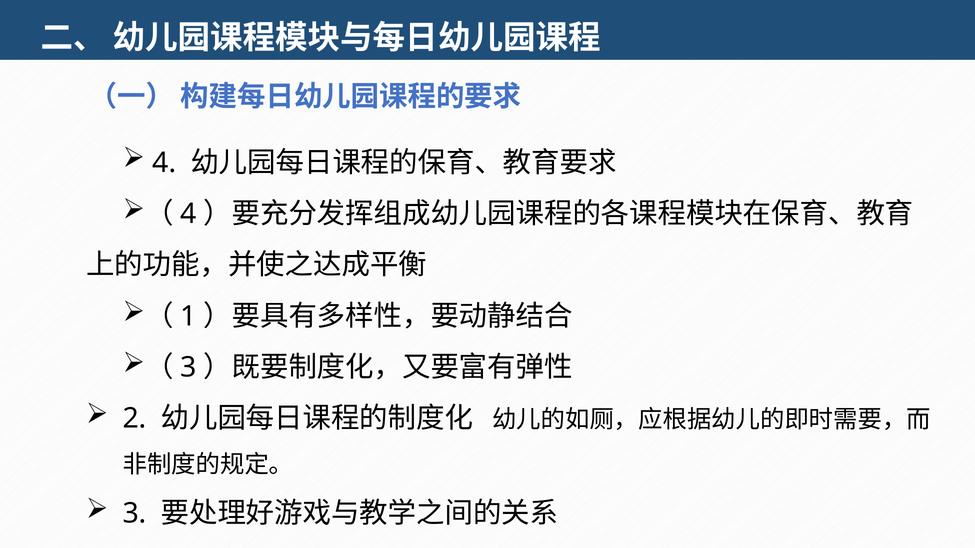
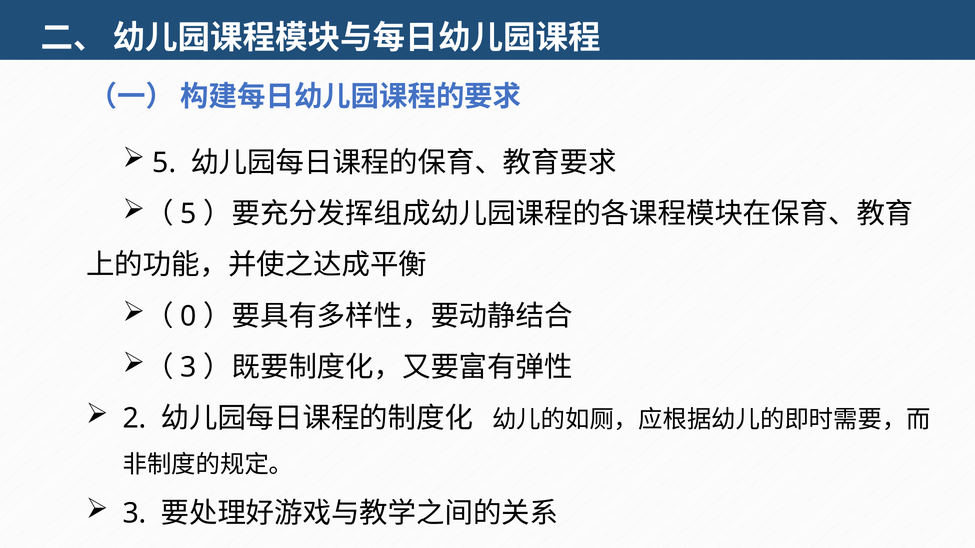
4: 4 -> 5 (164, 163)
4: 4 -> 5 (189, 214)
1: 1 -> 0 (189, 316)
